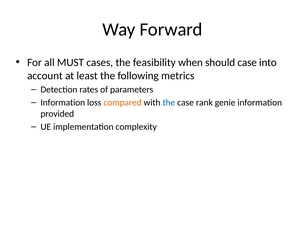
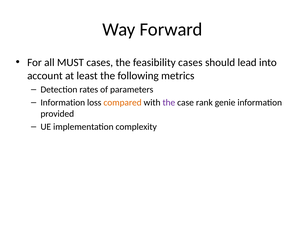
feasibility when: when -> cases (190, 62)
should case: case -> lead (247, 62)
the colour: blue -> purple (169, 103)
